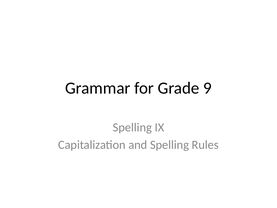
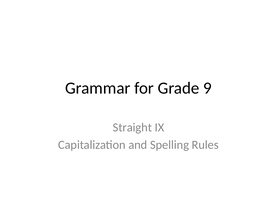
Spelling: Spelling -> Straight (132, 127)
